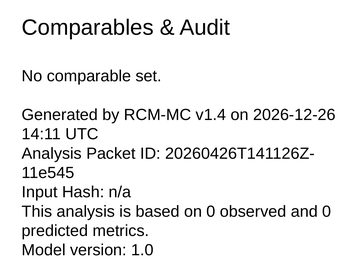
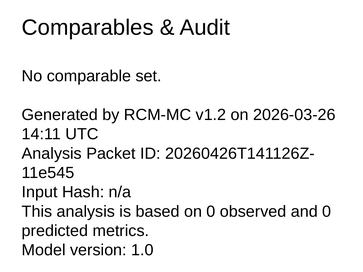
v1.4: v1.4 -> v1.2 (211, 115)
2026-12-26: 2026-12-26 -> 2026-03-26 (294, 115)
